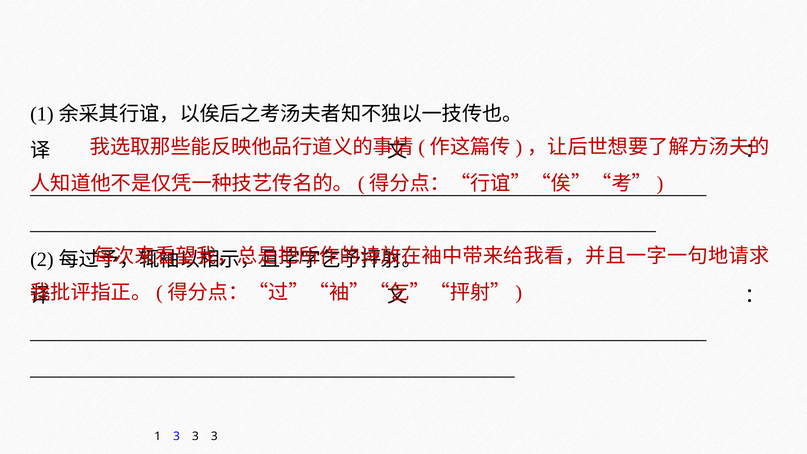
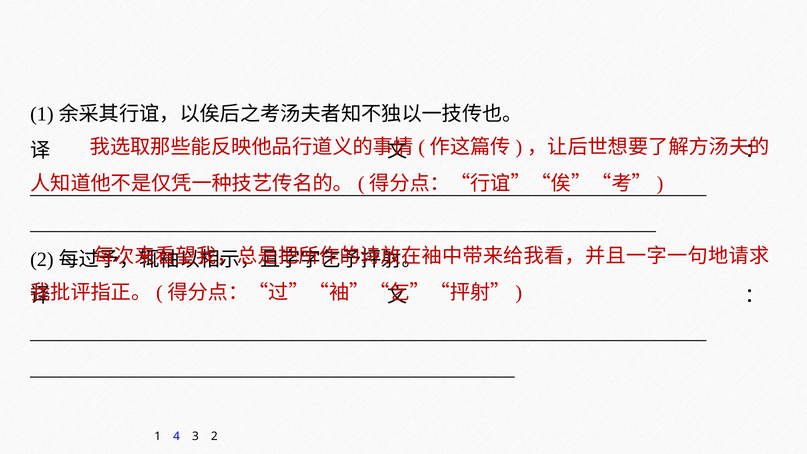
1 3: 3 -> 4 (177, 436)
3: 3 -> 2 (214, 436)
